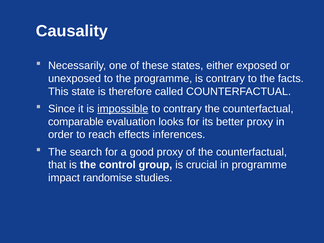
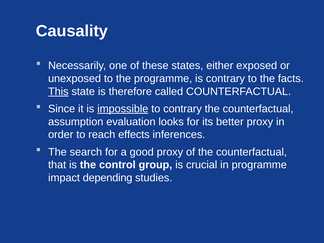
This underline: none -> present (58, 91)
comparable: comparable -> assumption (76, 122)
randomise: randomise -> depending (108, 178)
